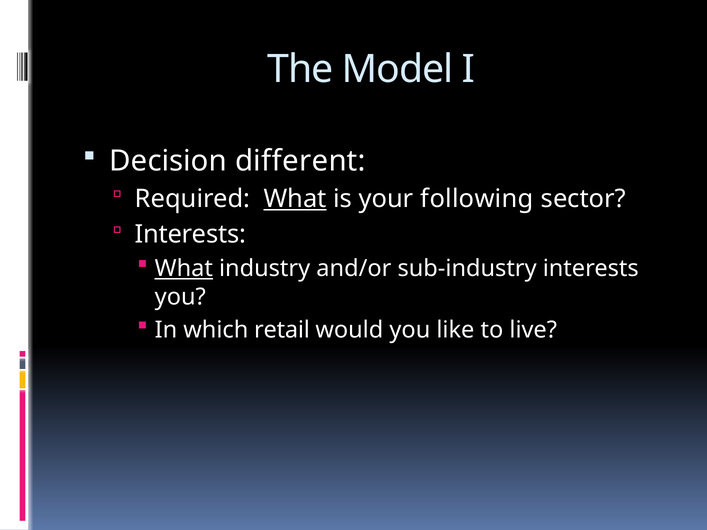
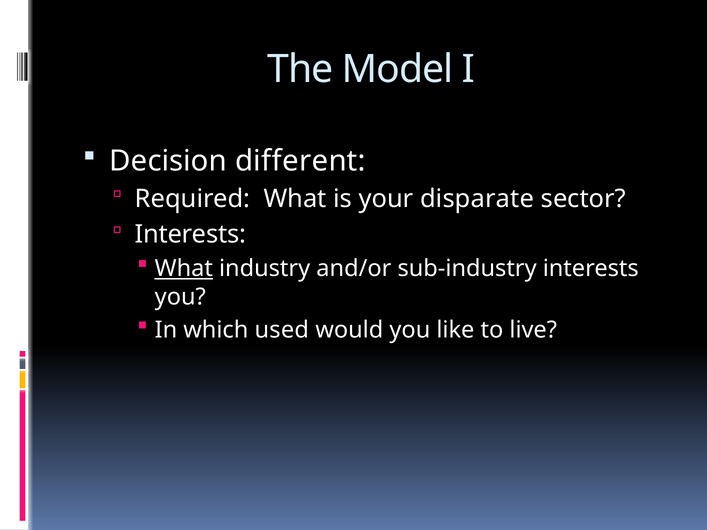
What underline: present -> none (295, 199)
following: following -> disparate (477, 199)
retail: retail -> used (282, 330)
